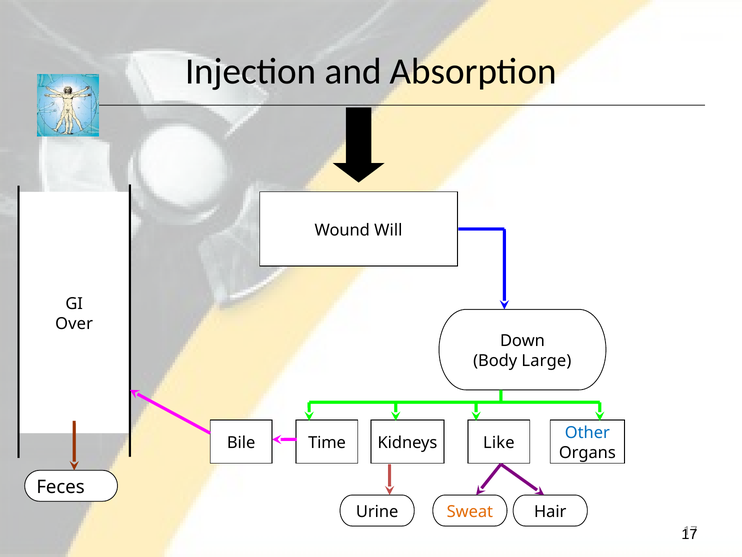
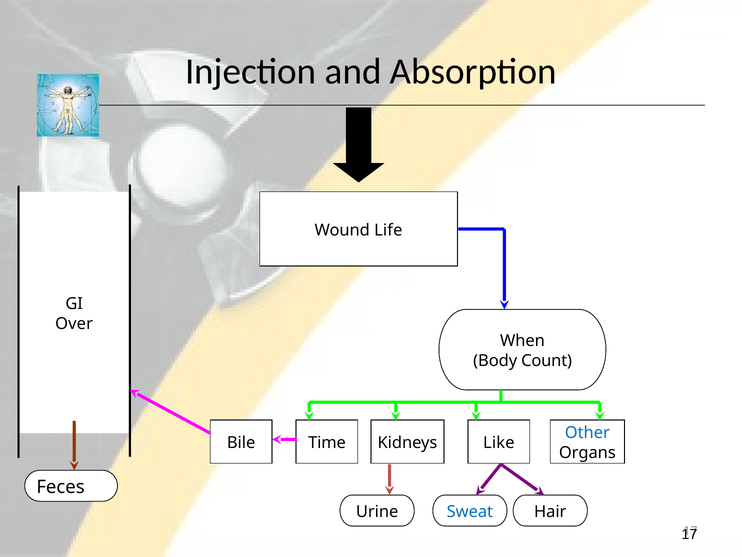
Will: Will -> Life (388, 230)
Down: Down -> When (522, 341)
Large: Large -> Count (547, 360)
Sweat colour: orange -> blue (470, 511)
